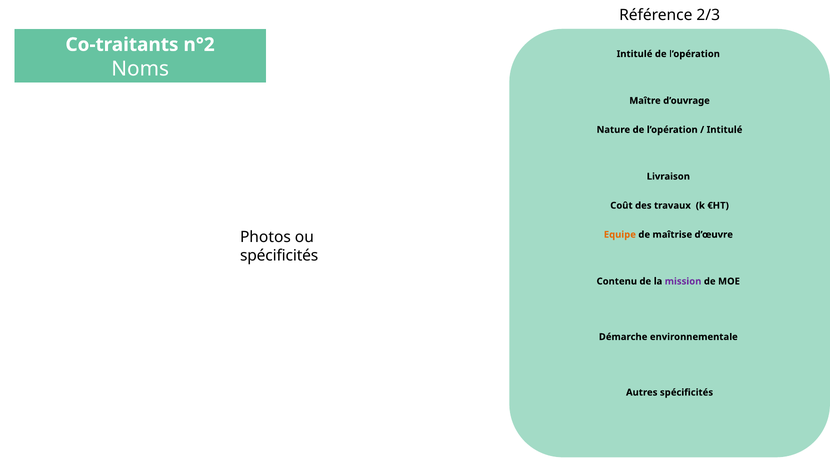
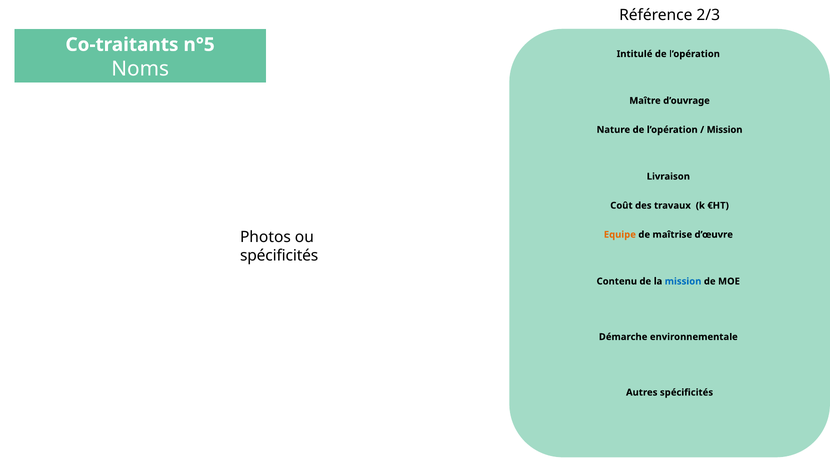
n°2: n°2 -> n°5 (199, 45)
Intitulé: Intitulé -> Mission (725, 130)
mission colour: purple -> blue (683, 281)
